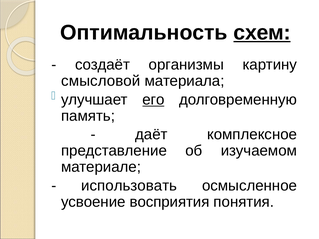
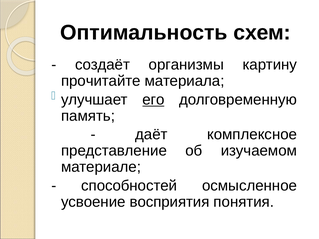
схем underline: present -> none (262, 33)
смысловой: смысловой -> прочитайте (101, 81)
использовать: использовать -> способностей (129, 186)
